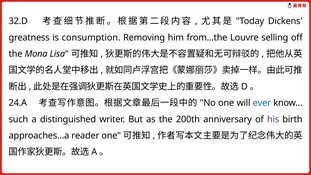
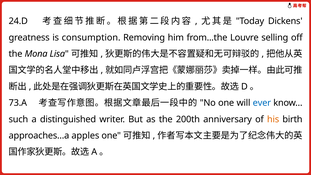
32.D: 32.D -> 24.D (18, 21)
24.A: 24.A -> 73.A (18, 103)
his colour: purple -> orange (273, 119)
reader: reader -> apples (85, 136)
